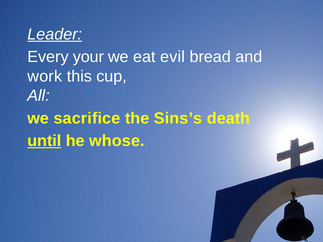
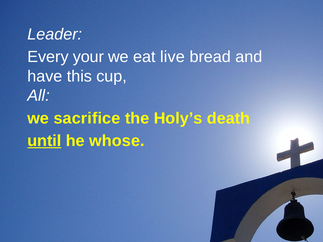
Leader underline: present -> none (55, 34)
evil: evil -> live (173, 57)
work: work -> have (45, 76)
Sins’s: Sins’s -> Holy’s (178, 118)
